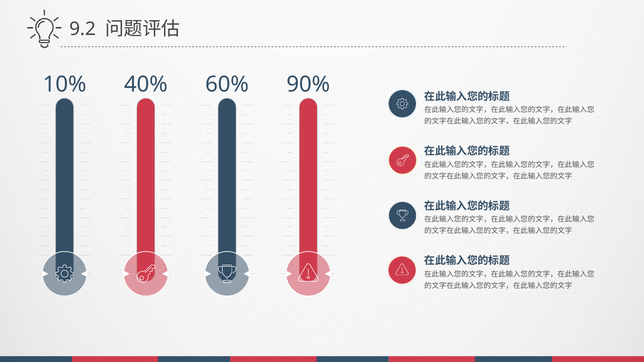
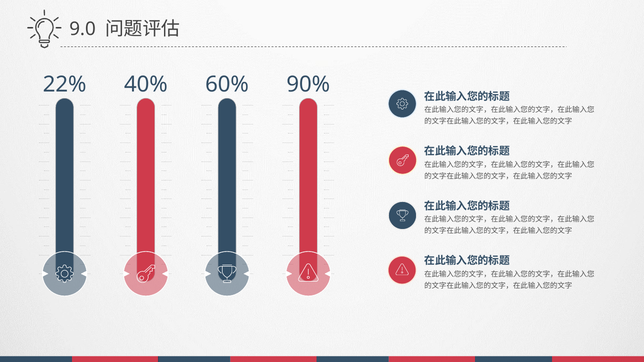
9.2: 9.2 -> 9.0 (83, 29)
10%: 10% -> 22% (65, 85)
